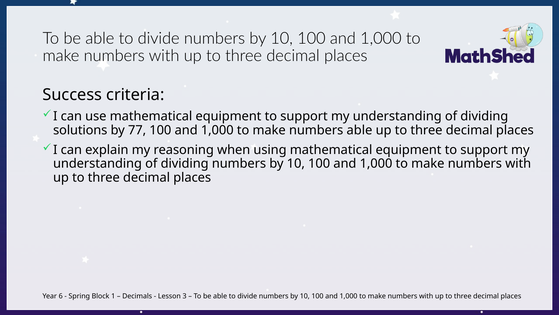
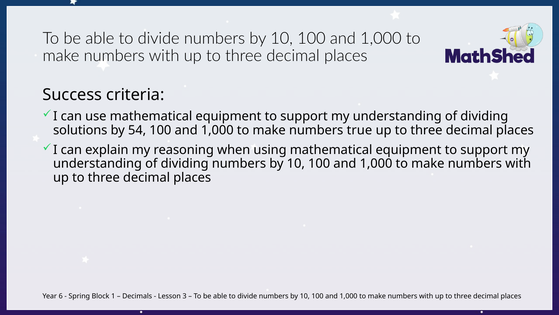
77: 77 -> 54 (137, 130)
numbers able: able -> true (359, 130)
